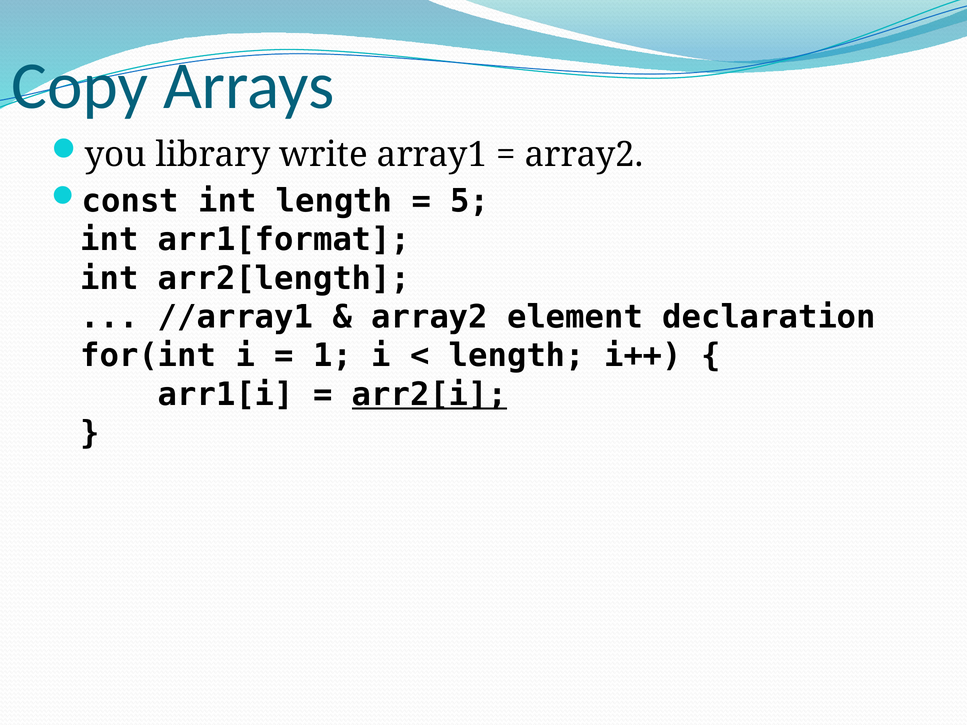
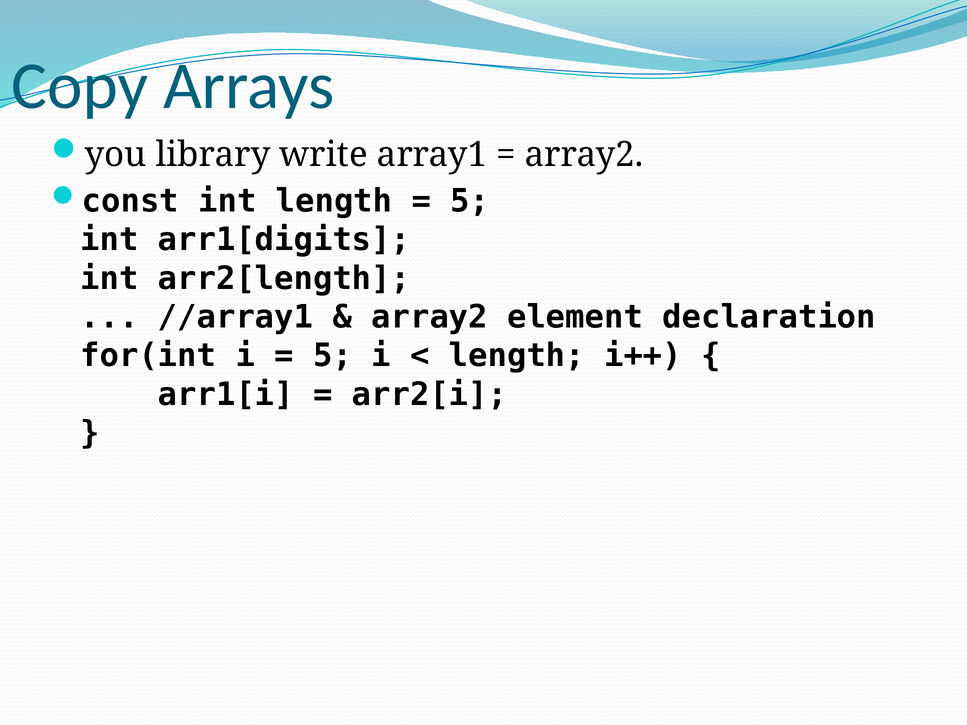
arr1[format: arr1[format -> arr1[digits (284, 240)
1: 1 -> 5 (333, 356)
arr2[i underline: present -> none (430, 395)
